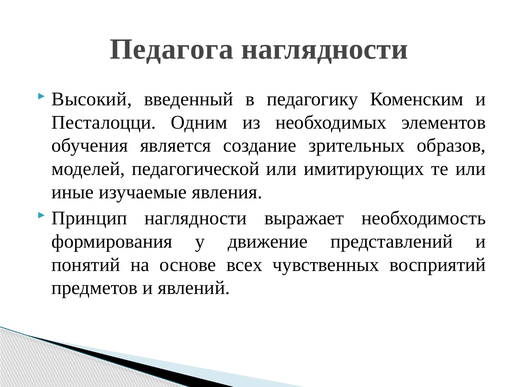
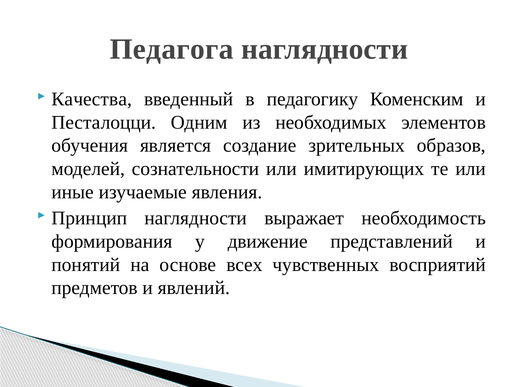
Высокий: Высокий -> Качества (92, 99)
педагогической: педагогической -> сознательности (196, 169)
